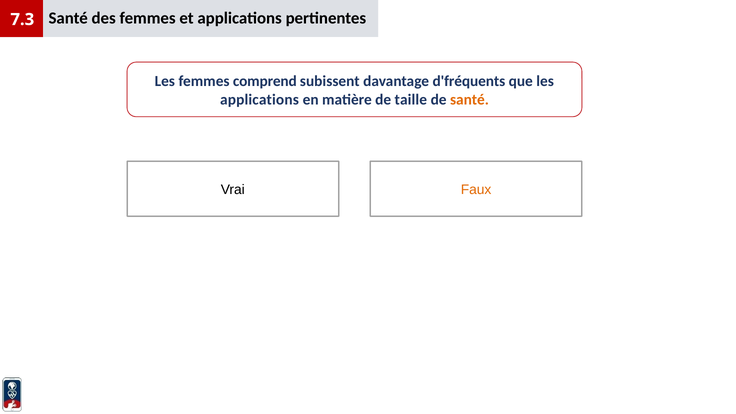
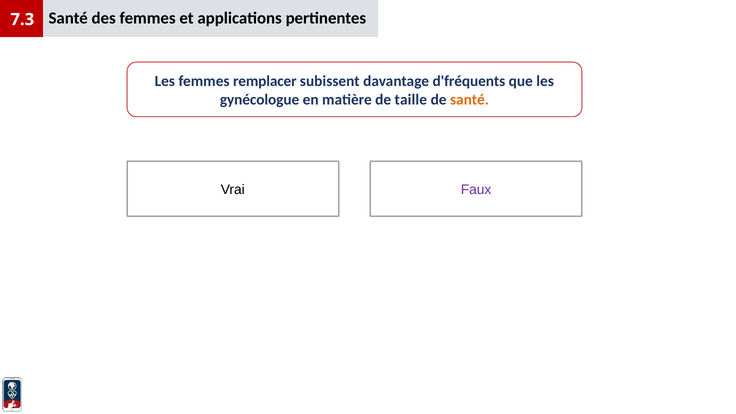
comprend: comprend -> remplacer (265, 81)
applications: applications -> gynécologue (260, 100)
Faux colour: orange -> purple (476, 190)
